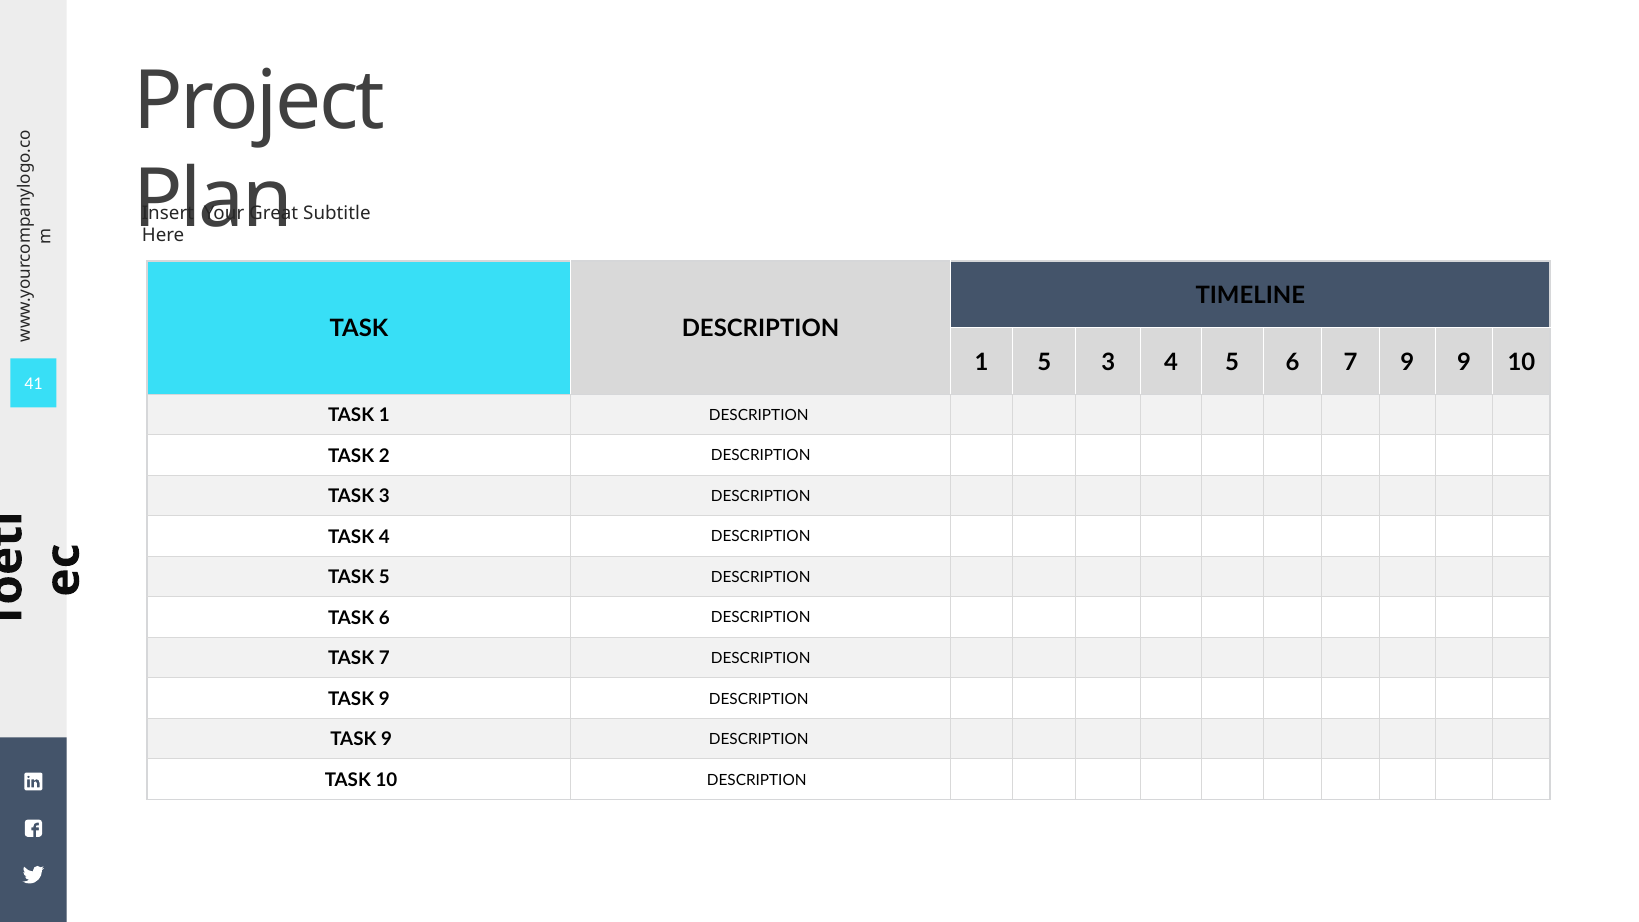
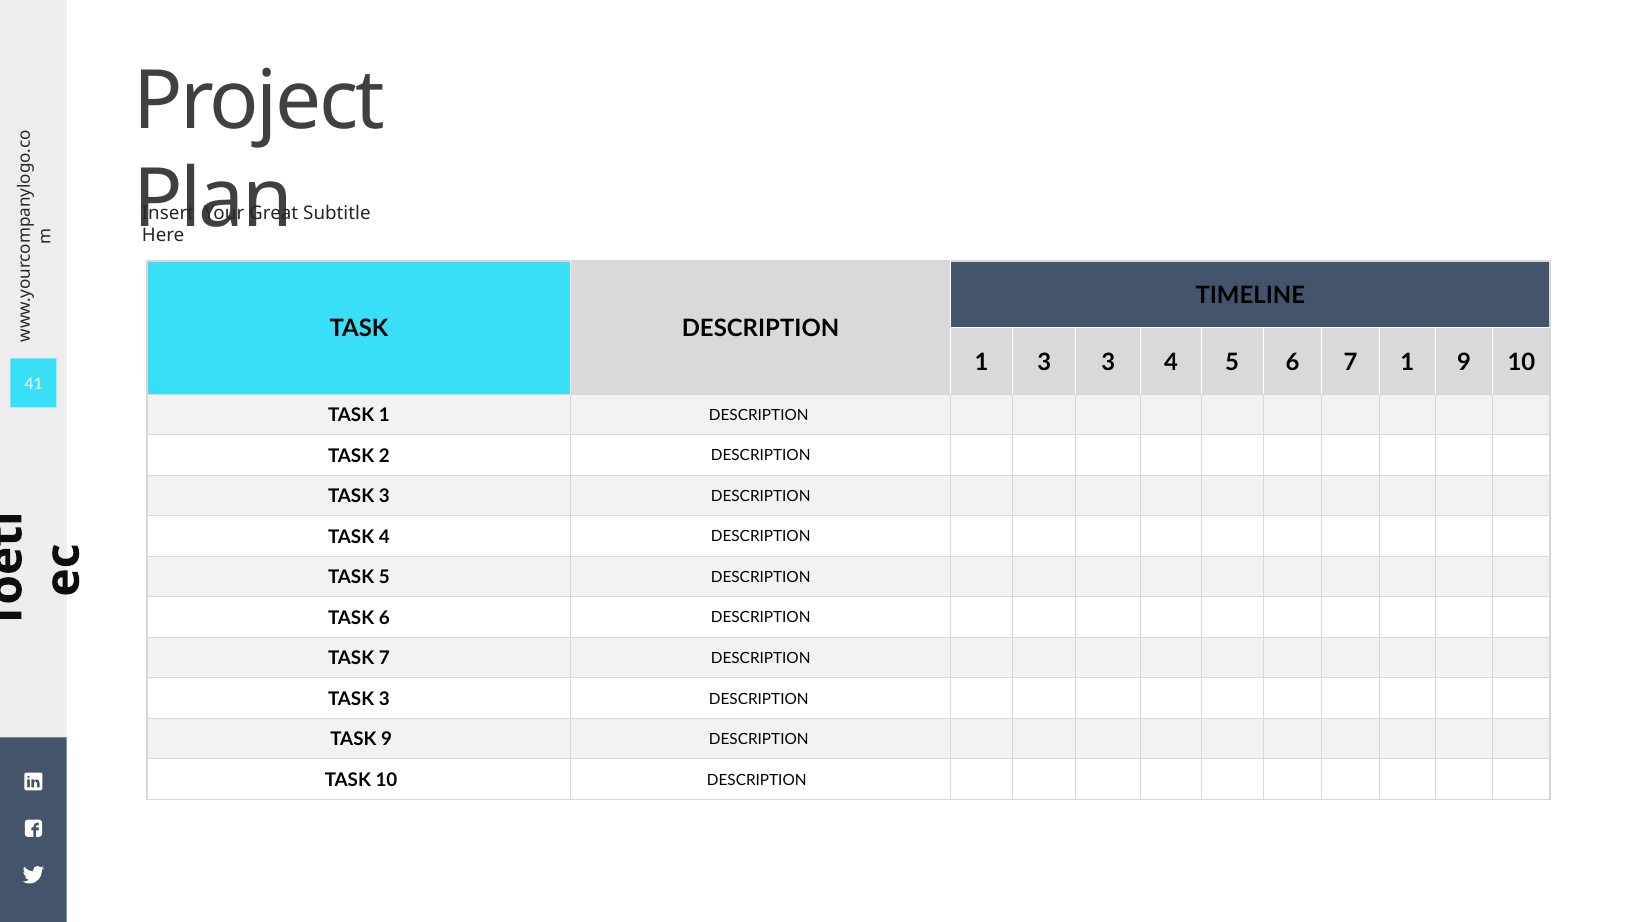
1 5: 5 -> 3 (1044, 362)
7 9: 9 -> 1 (1407, 362)
9: 9 -> 3 (384, 699)
